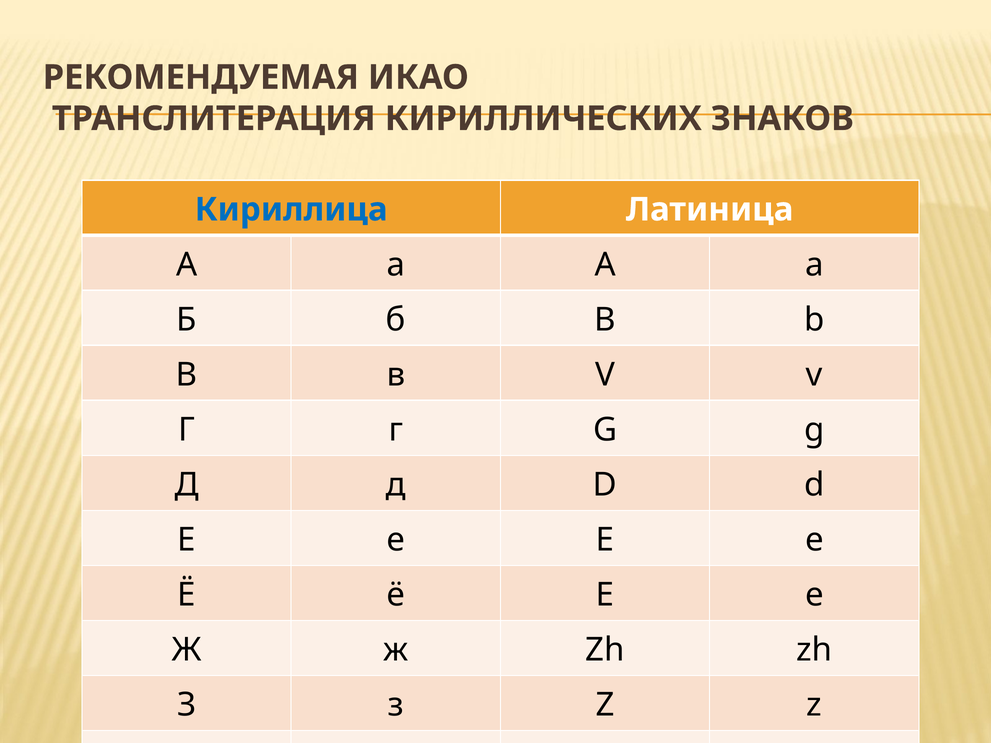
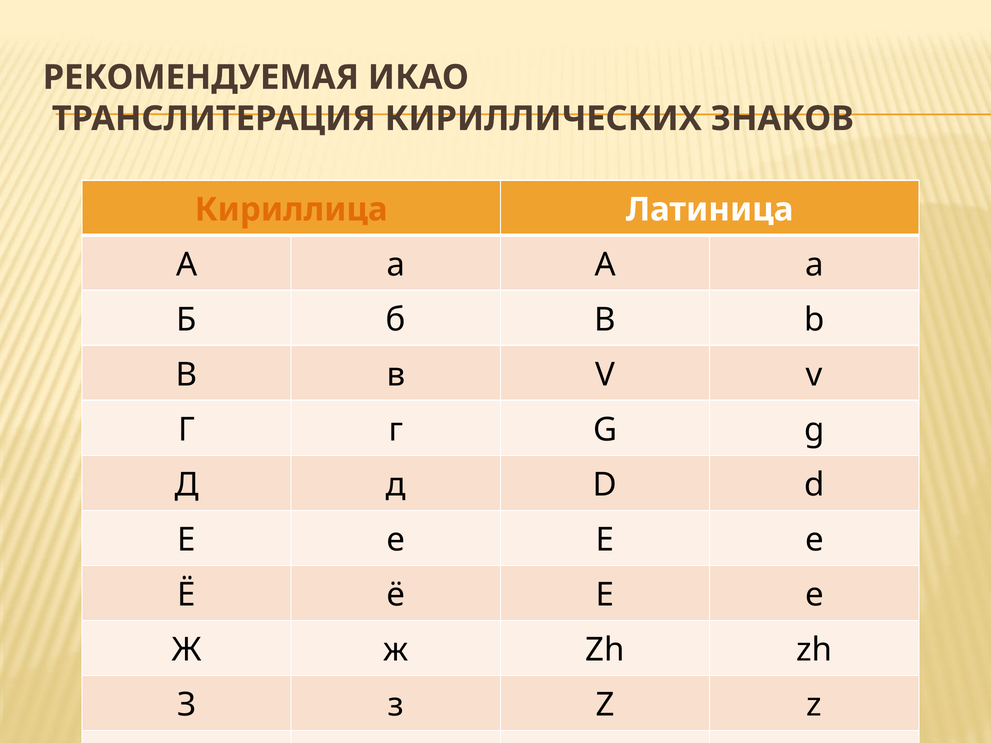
Кириллица colour: blue -> orange (291, 210)
